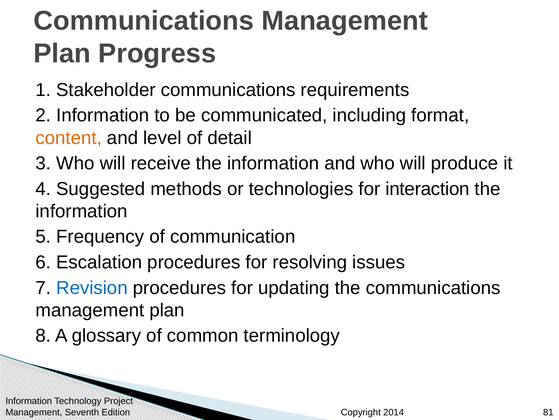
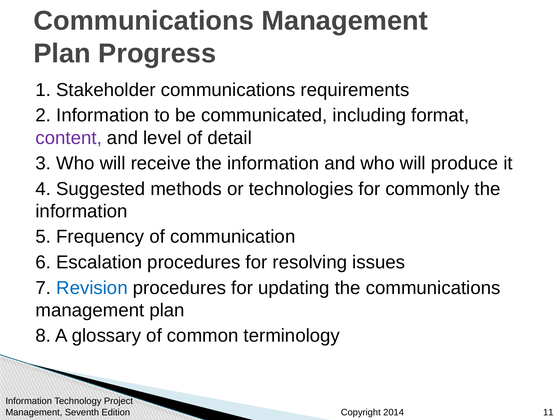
content colour: orange -> purple (69, 138)
interaction: interaction -> commonly (427, 189)
81: 81 -> 11 (548, 412)
